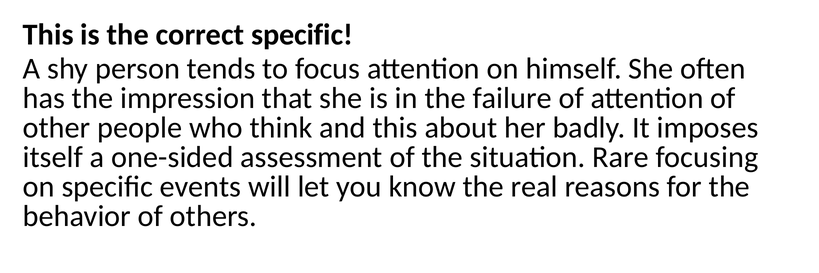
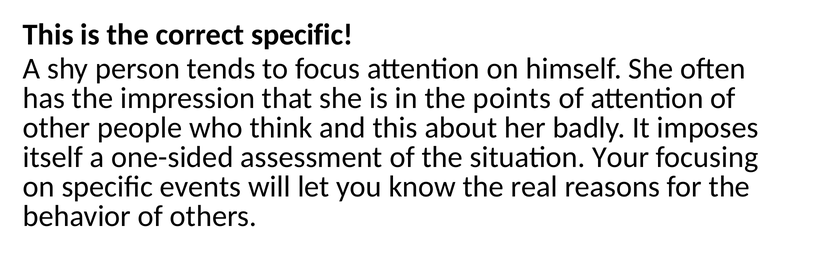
failure: failure -> points (512, 98)
Rare: Rare -> Your (621, 157)
